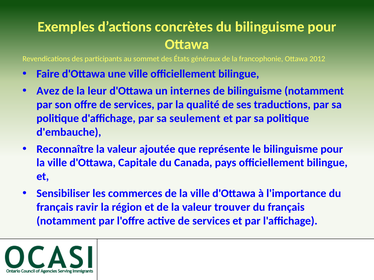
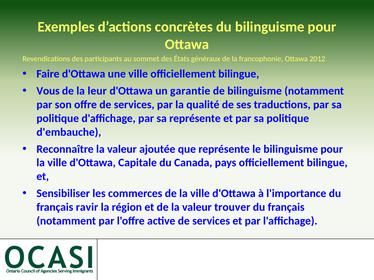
Avez: Avez -> Vous (48, 91)
internes: internes -> garantie (190, 91)
sa seulement: seulement -> représente (195, 119)
